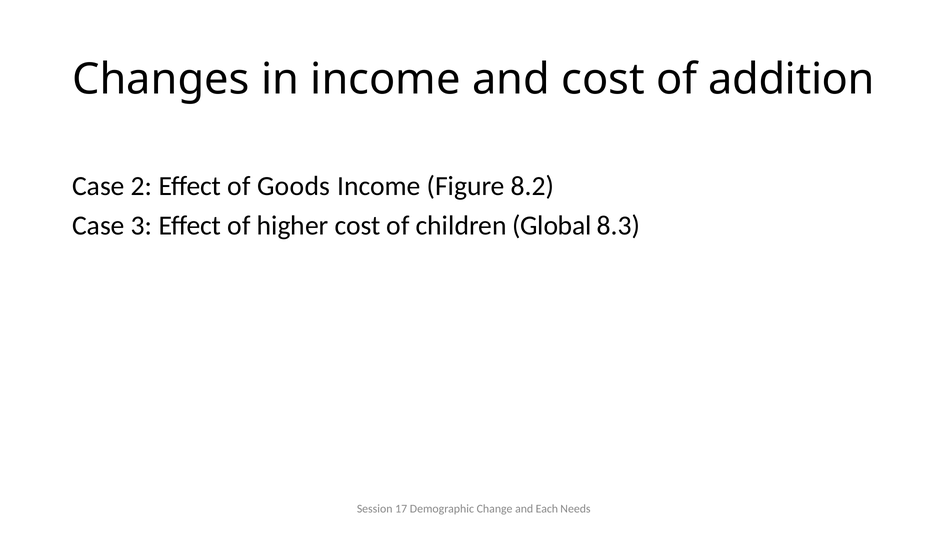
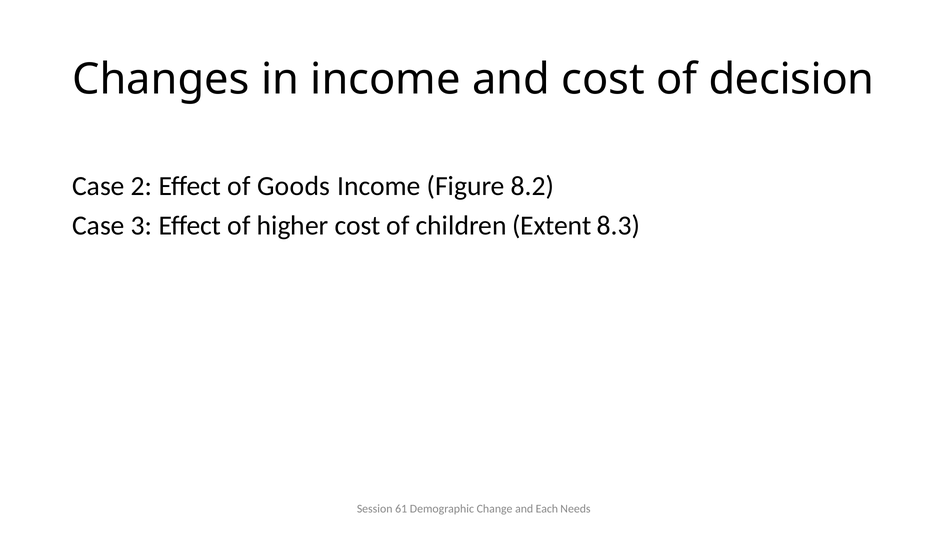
addition: addition -> decision (791, 80)
Global: Global -> Extent (552, 226)
17: 17 -> 61 (401, 509)
